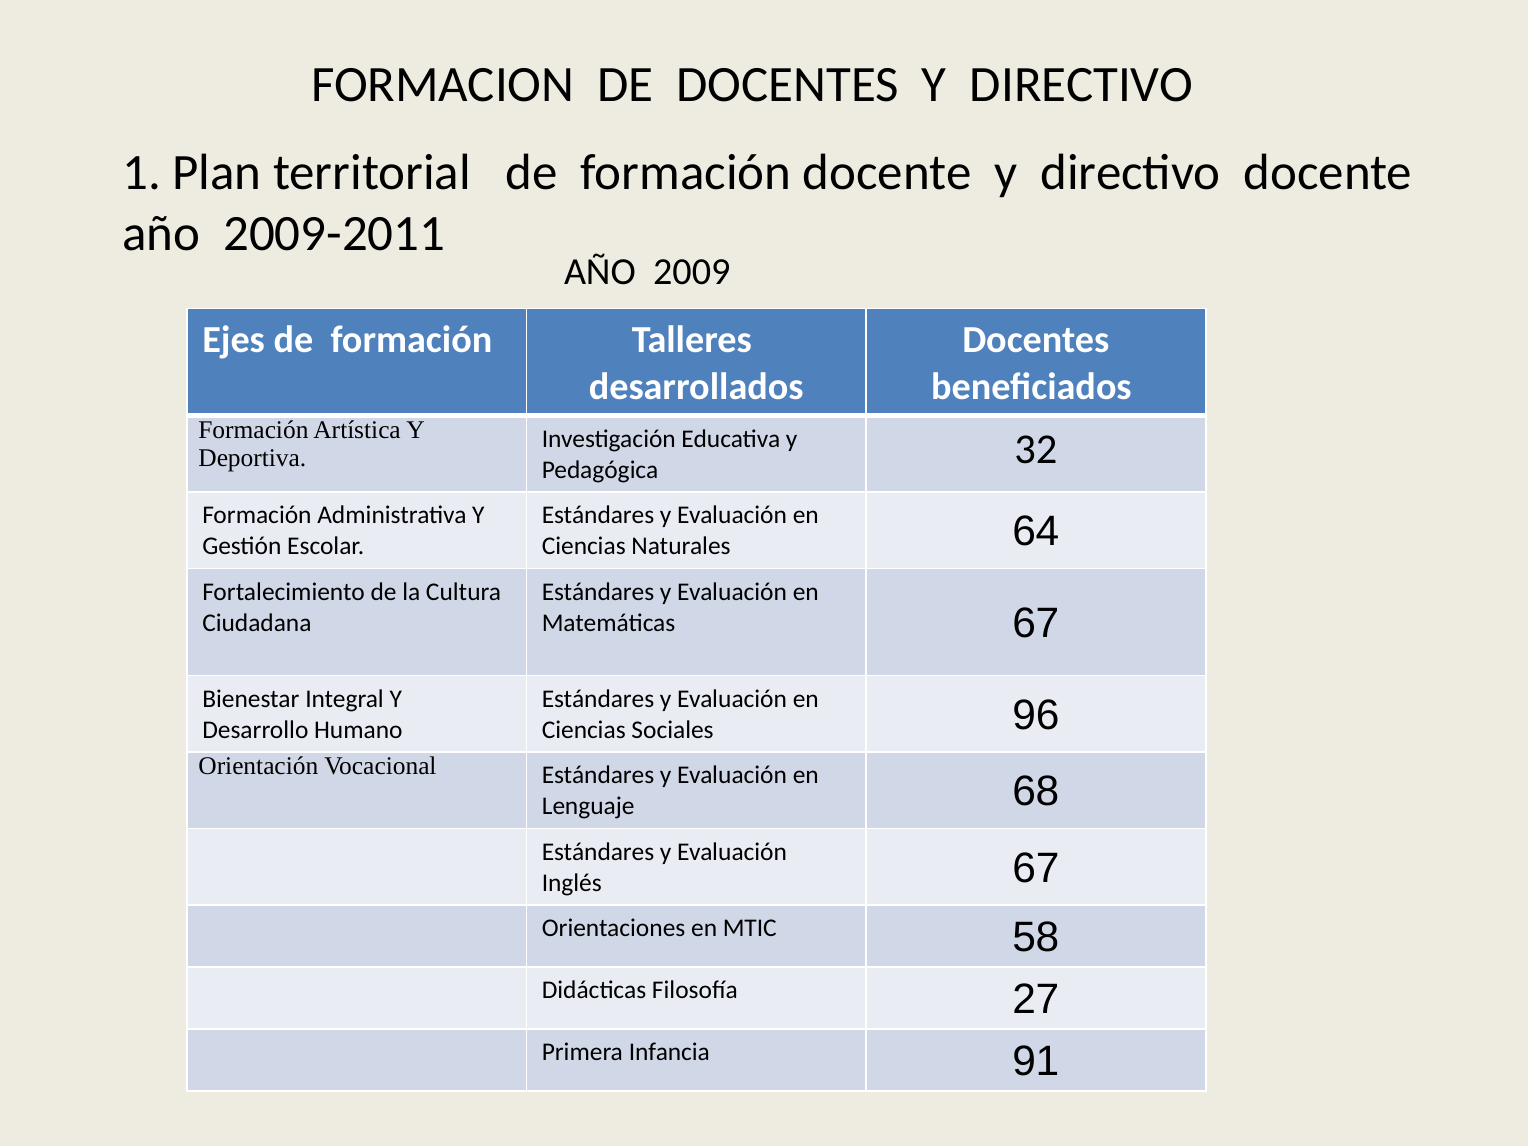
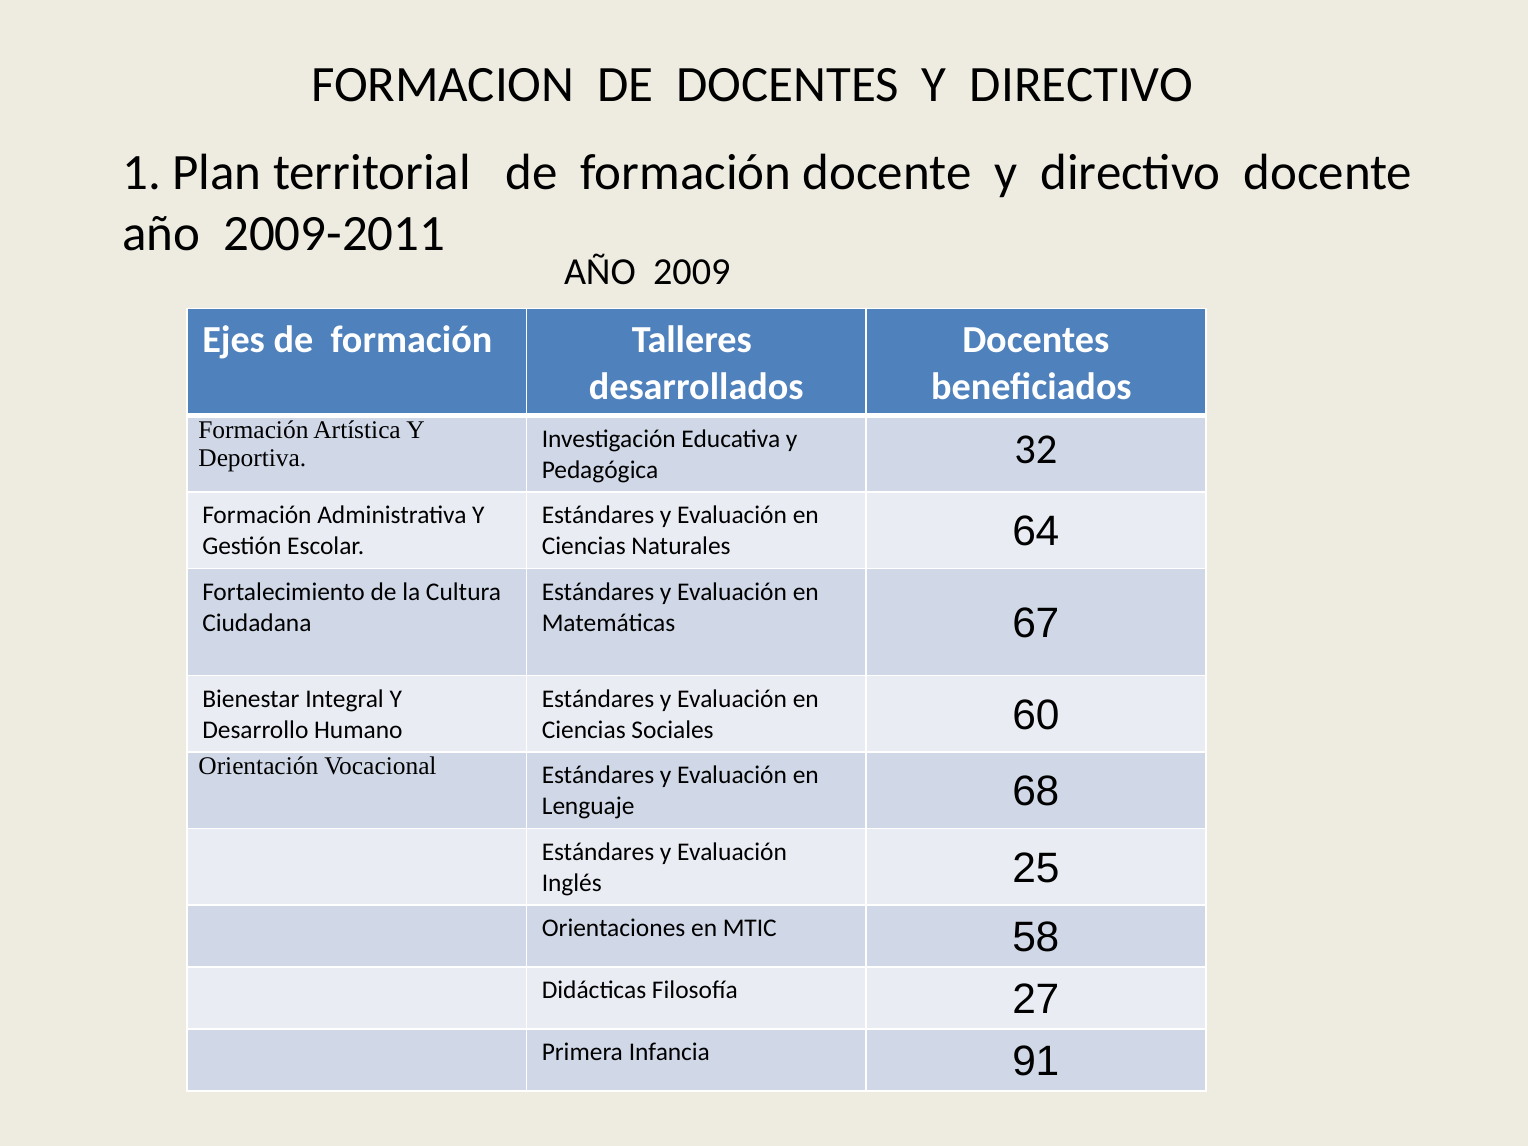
96: 96 -> 60 (1036, 715)
Inglés 67: 67 -> 25 (1036, 868)
